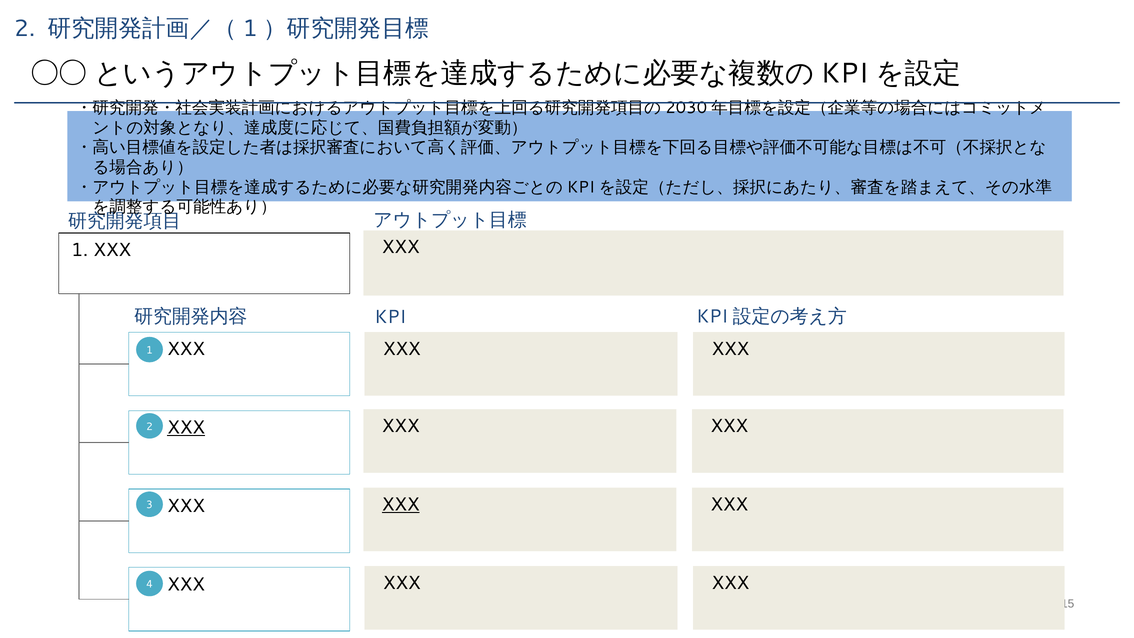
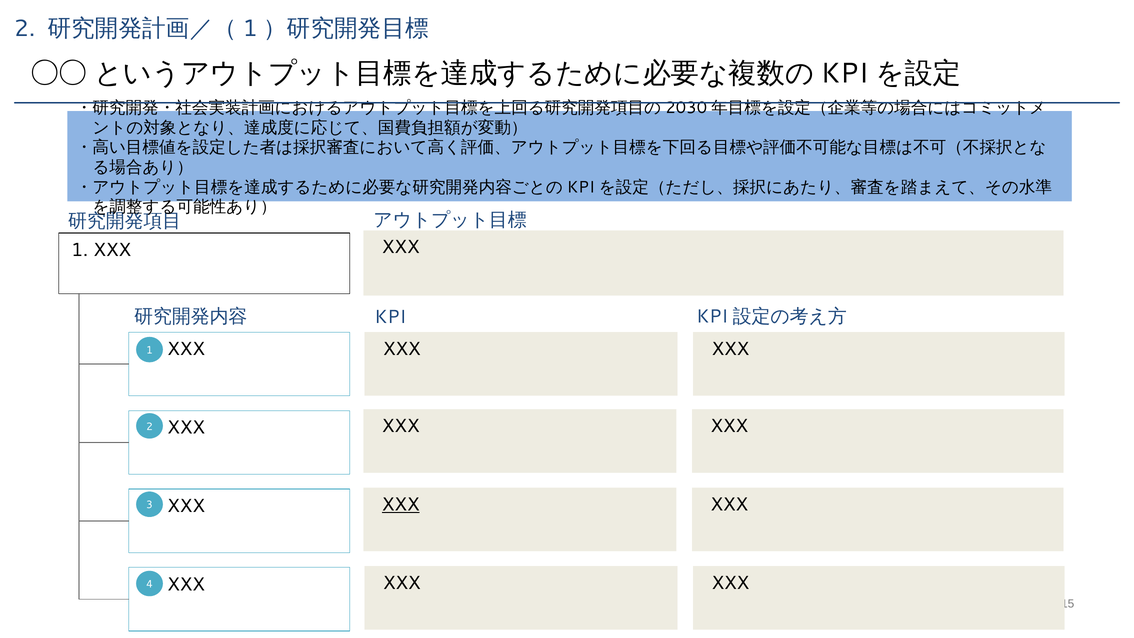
XXX underline: present -> none (186, 427)
